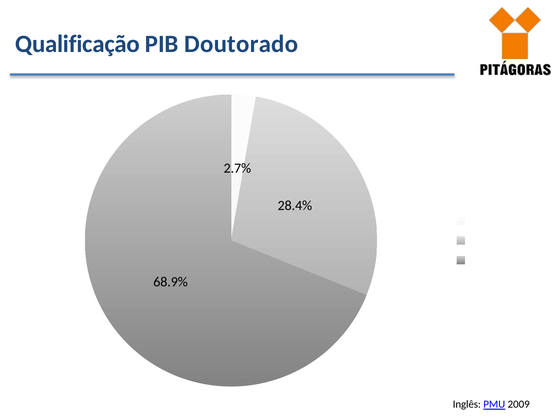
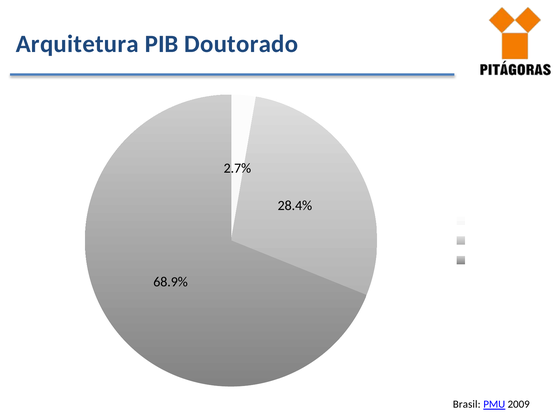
Qualificação: Qualificação -> Arquitetura (77, 44)
Inglês: Inglês -> Brasil (467, 405)
